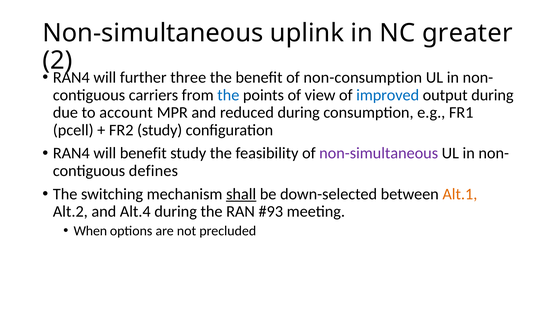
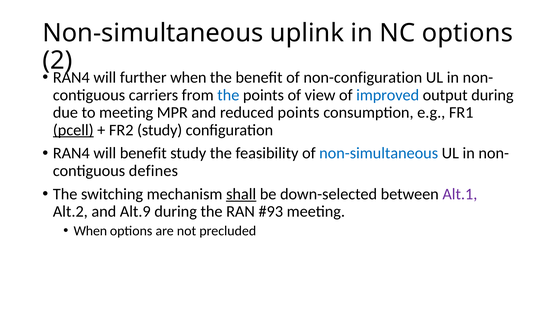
NC greater: greater -> options (467, 33)
further three: three -> when (188, 78)
non-consumption: non-consumption -> non-configuration (363, 78)
to account: account -> meeting (126, 113)
reduced during: during -> points (299, 113)
pcell underline: none -> present (73, 130)
non-simultaneous colour: purple -> blue (379, 153)
Alt.1 colour: orange -> purple (460, 194)
Alt.4: Alt.4 -> Alt.9 (135, 212)
